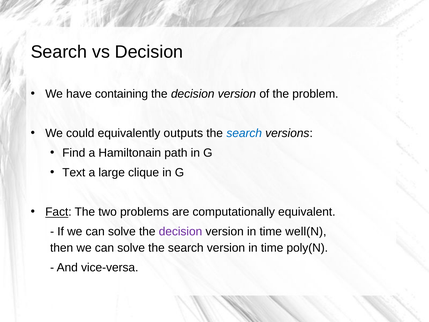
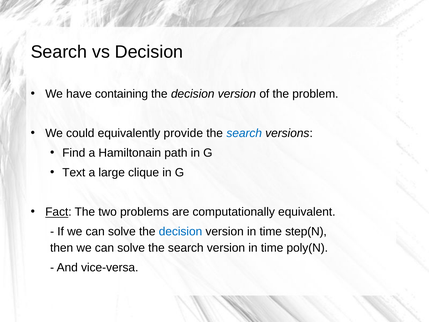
outputs: outputs -> provide (183, 133)
decision colour: purple -> blue (180, 231)
well(N: well(N -> step(N (306, 231)
